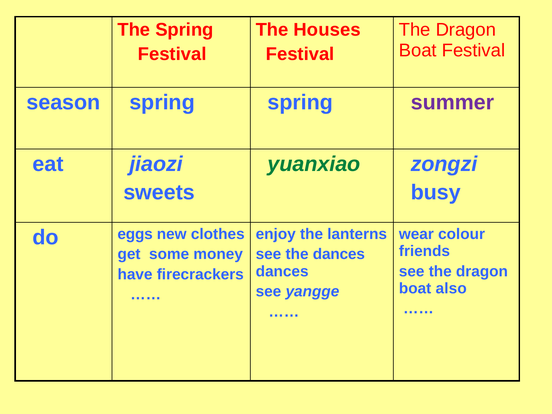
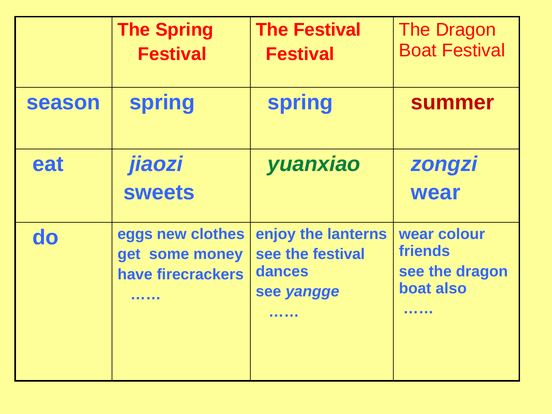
Houses: Houses -> Festival (327, 30)
summer colour: purple -> red (452, 102)
busy: busy -> wear (436, 192)
see the dances: dances -> festival (339, 254)
